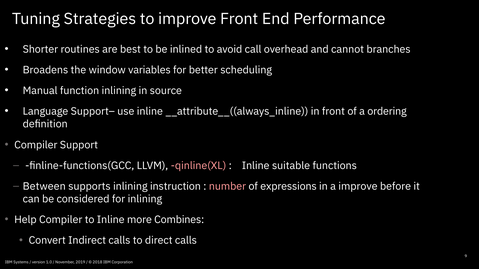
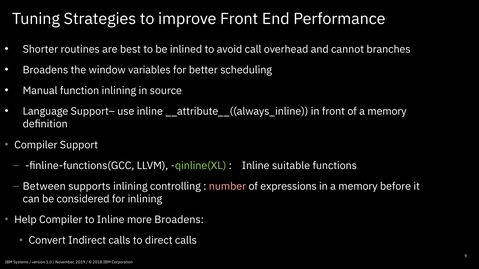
of a ordering: ordering -> memory (387, 112)
qinline(XL colour: pink -> light green (198, 166)
instruction: instruction -> controlling (175, 187)
in a improve: improve -> memory (358, 187)
more Combines: Combines -> Broadens (179, 220)
